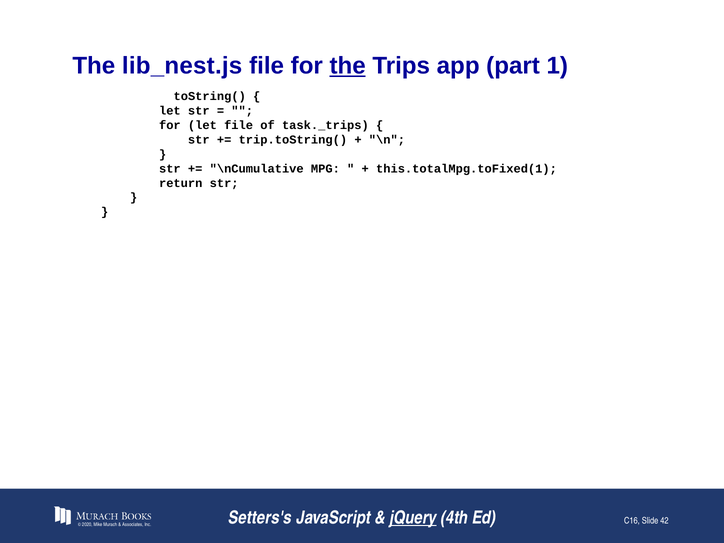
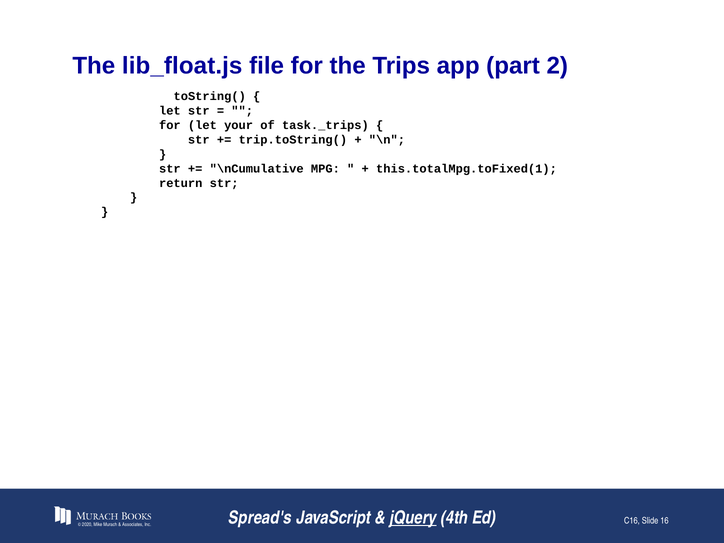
lib_nest.js: lib_nest.js -> lib_float.js (182, 66)
the underline: present -> none (348, 66)
1: 1 -> 2 (557, 66)
let file: file -> your (239, 125)
Setters's: Setters's -> Spread's (260, 518)
42: 42 -> 16 (664, 521)
